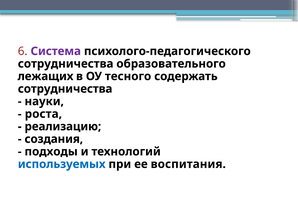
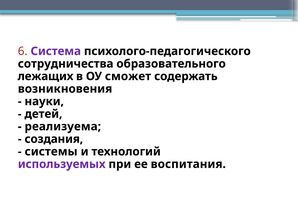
тесного: тесного -> сможет (128, 76)
сотрудничества: сотрудничества -> возникновения (65, 89)
роста: роста -> детей (43, 114)
реализацию: реализацию -> реализуема (63, 126)
подходы: подходы -> системы (51, 151)
используемых colour: blue -> purple (62, 164)
